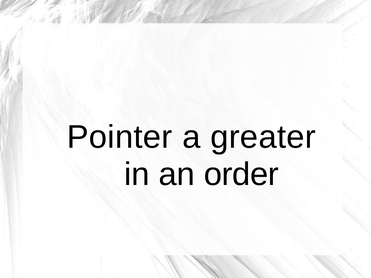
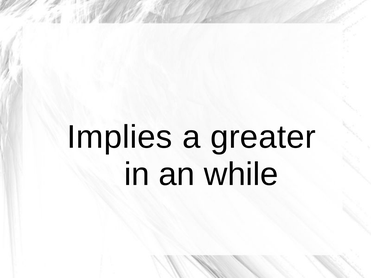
Pointer: Pointer -> Implies (120, 137)
order: order -> while (241, 174)
